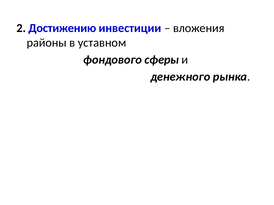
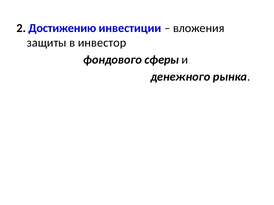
районы: районы -> защиты (47, 43)
уставном: уставном -> инвестор (102, 43)
